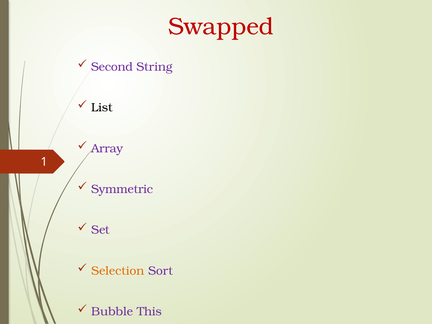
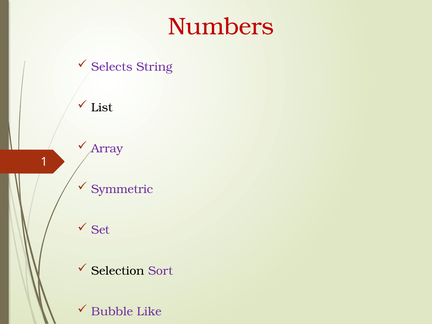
Swapped: Swapped -> Numbers (221, 27)
Second: Second -> Selects (112, 67)
Selection colour: orange -> black (118, 271)
This: This -> Like (149, 312)
